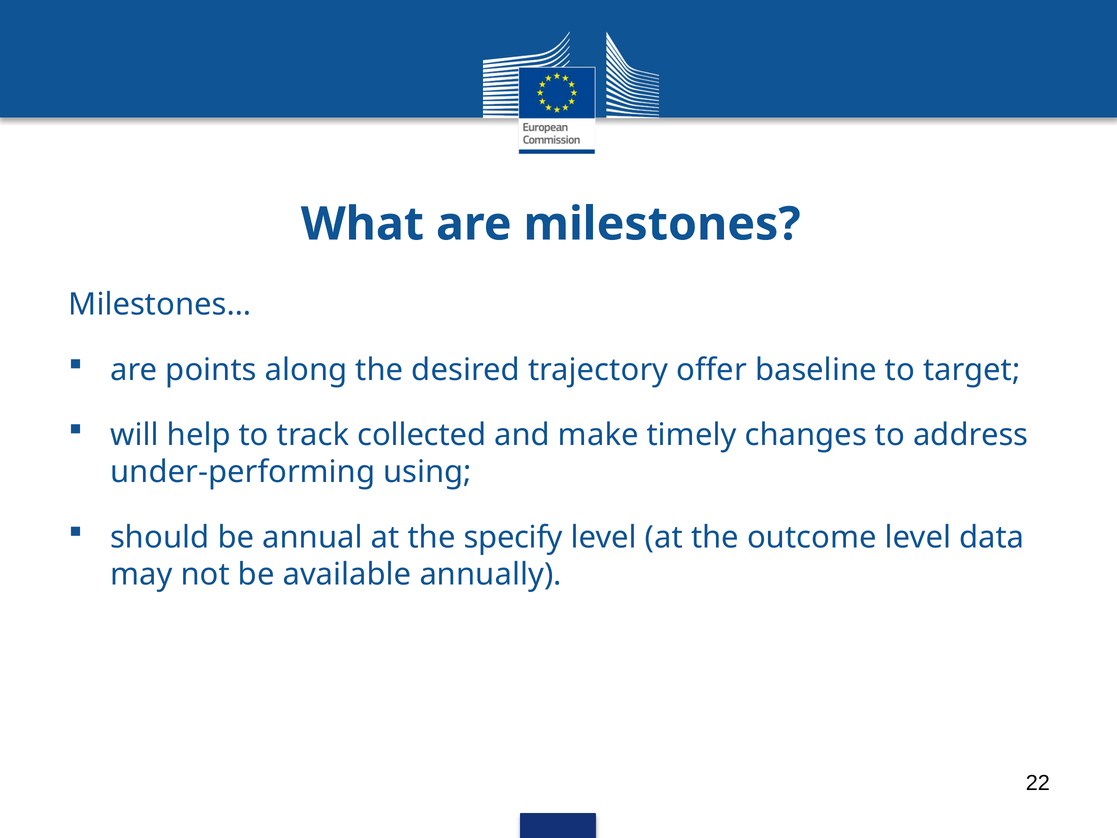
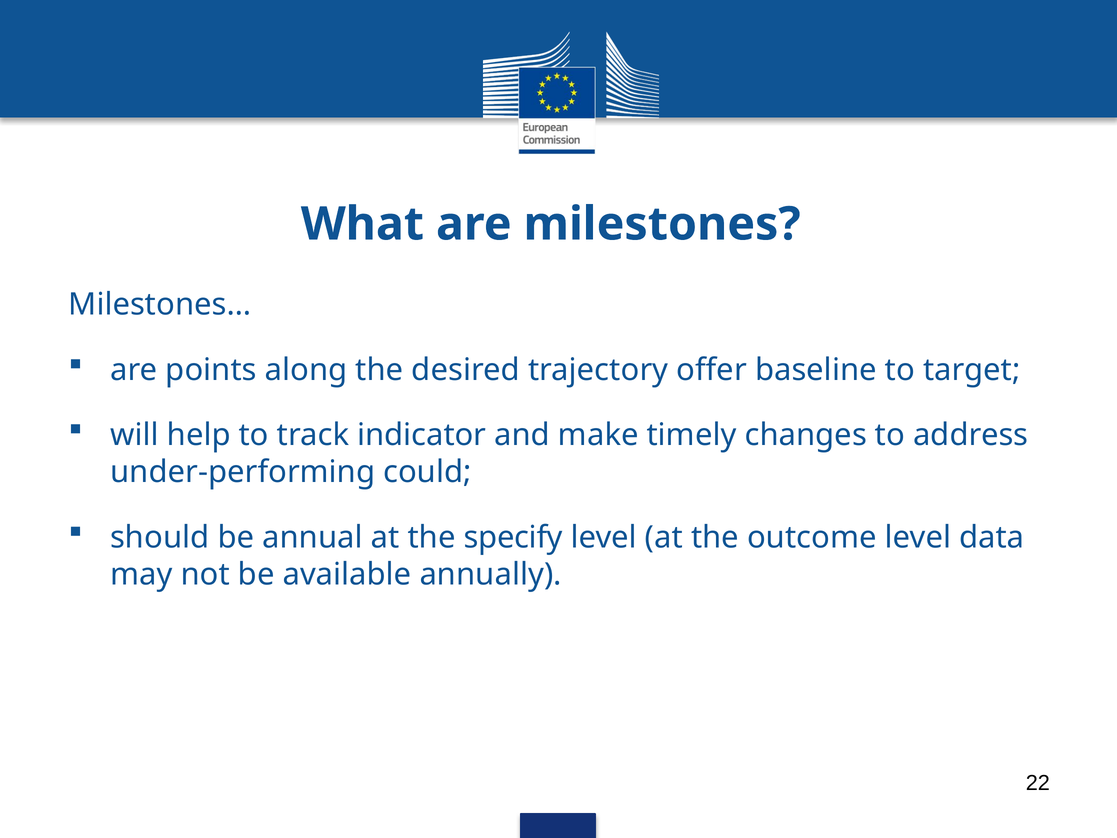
collected: collected -> indicator (422, 435)
using: using -> could (427, 472)
